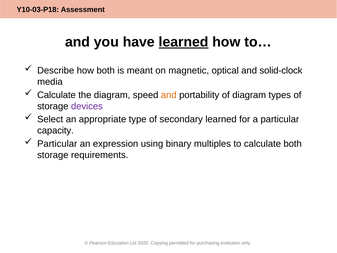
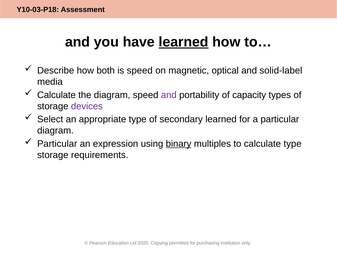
is meant: meant -> speed (140, 71)
solid-clock: solid-clock -> solid-label (281, 71)
and colour: orange -> purple (169, 95)
of diagram: diagram -> capacity (249, 95)
capacity: capacity -> diagram (55, 130)
binary underline: none -> present (179, 144)
calculate both: both -> type (293, 144)
